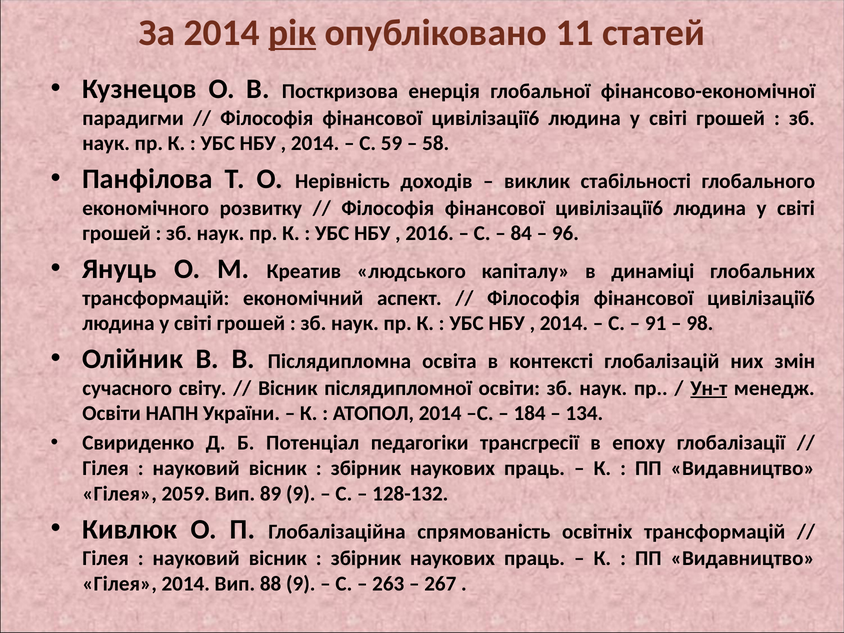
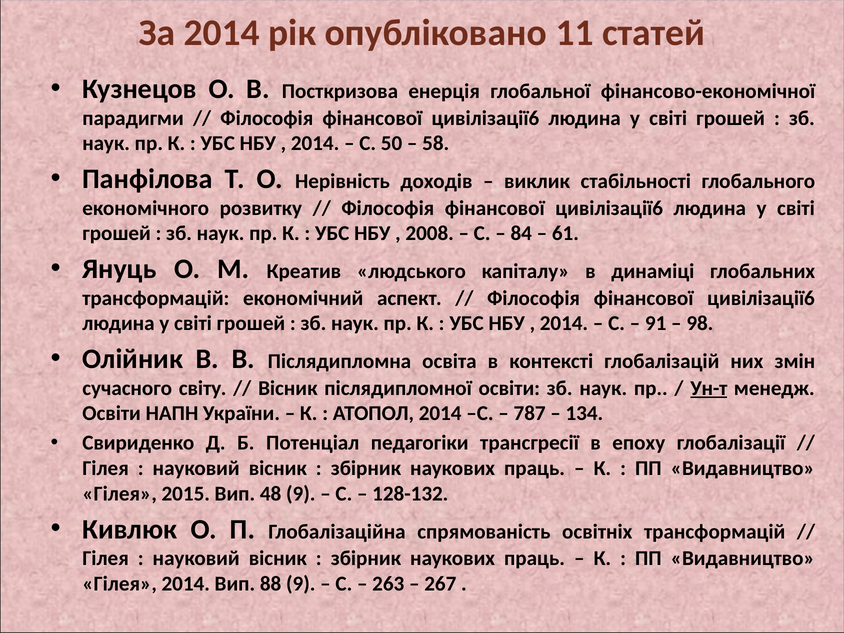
рік underline: present -> none (292, 33)
59: 59 -> 50 (392, 143)
2016: 2016 -> 2008 (430, 233)
96: 96 -> 61 (565, 233)
184: 184 -> 787 (530, 413)
2059: 2059 -> 2015 (186, 494)
89: 89 -> 48 (271, 494)
